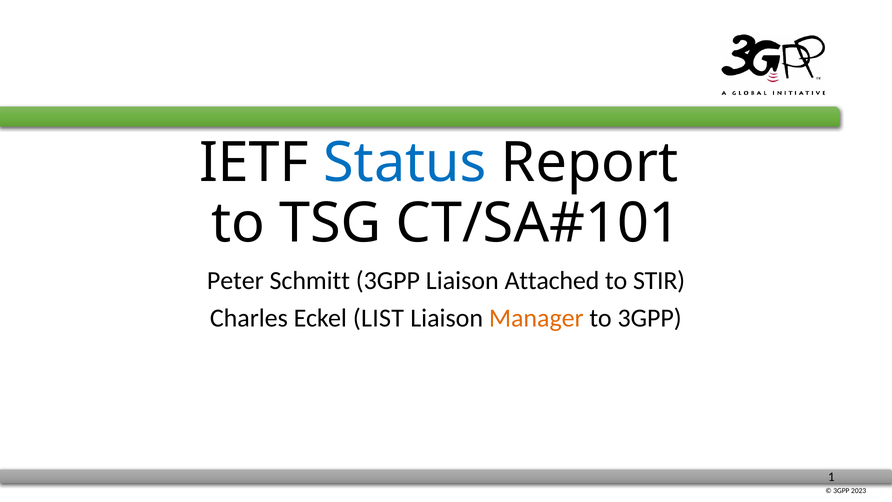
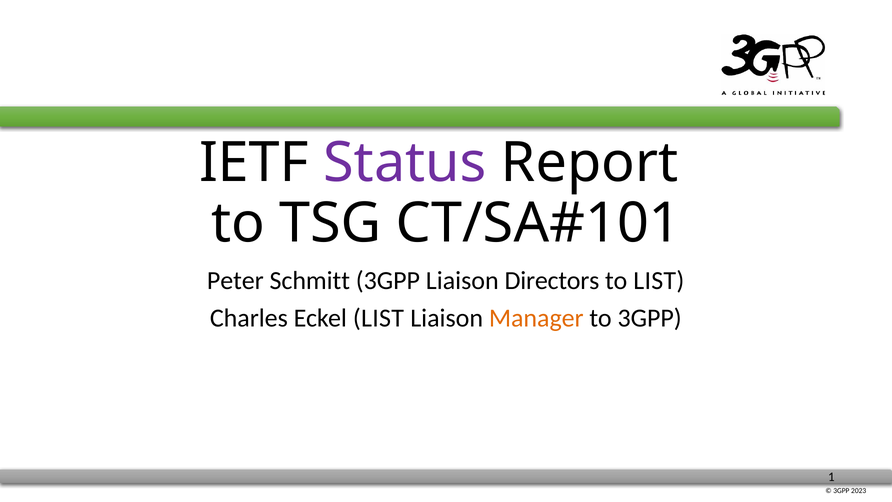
Status colour: blue -> purple (405, 163)
Attached: Attached -> Directors (552, 281)
to STIR: STIR -> LIST (659, 281)
